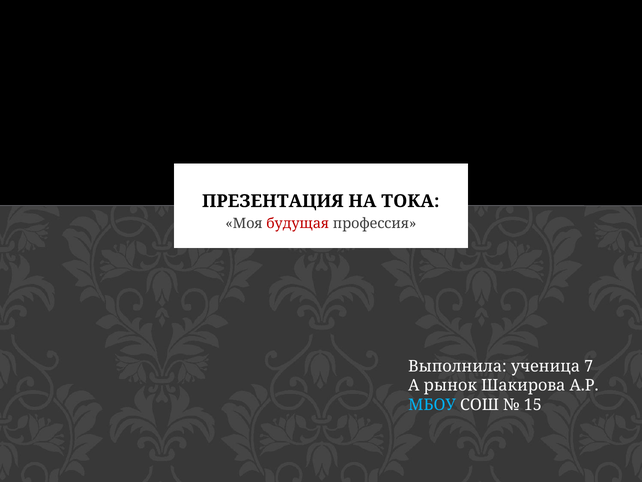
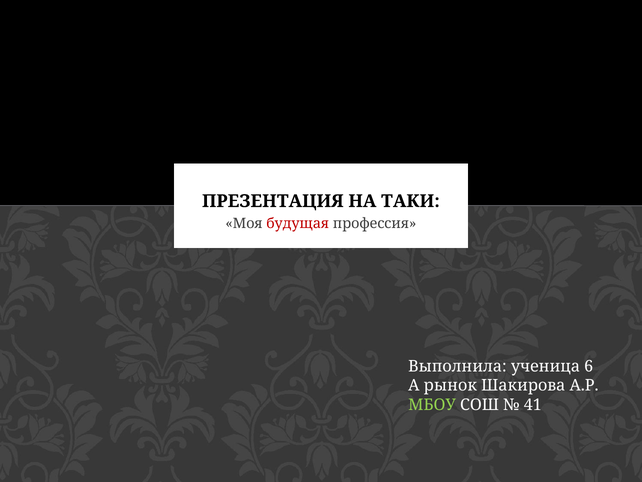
ТОКА: ТОКА -> ТАКИ (410, 201)
7: 7 -> 6 (589, 366)
МБОУ colour: light blue -> light green (432, 404)
15: 15 -> 41 (533, 404)
